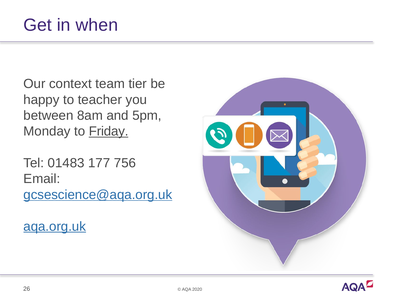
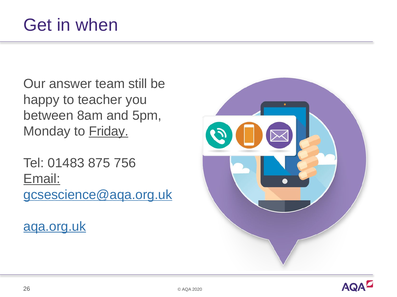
context: context -> answer (70, 84)
tier: tier -> still (138, 84)
177: 177 -> 875 (99, 163)
Email underline: none -> present (42, 179)
